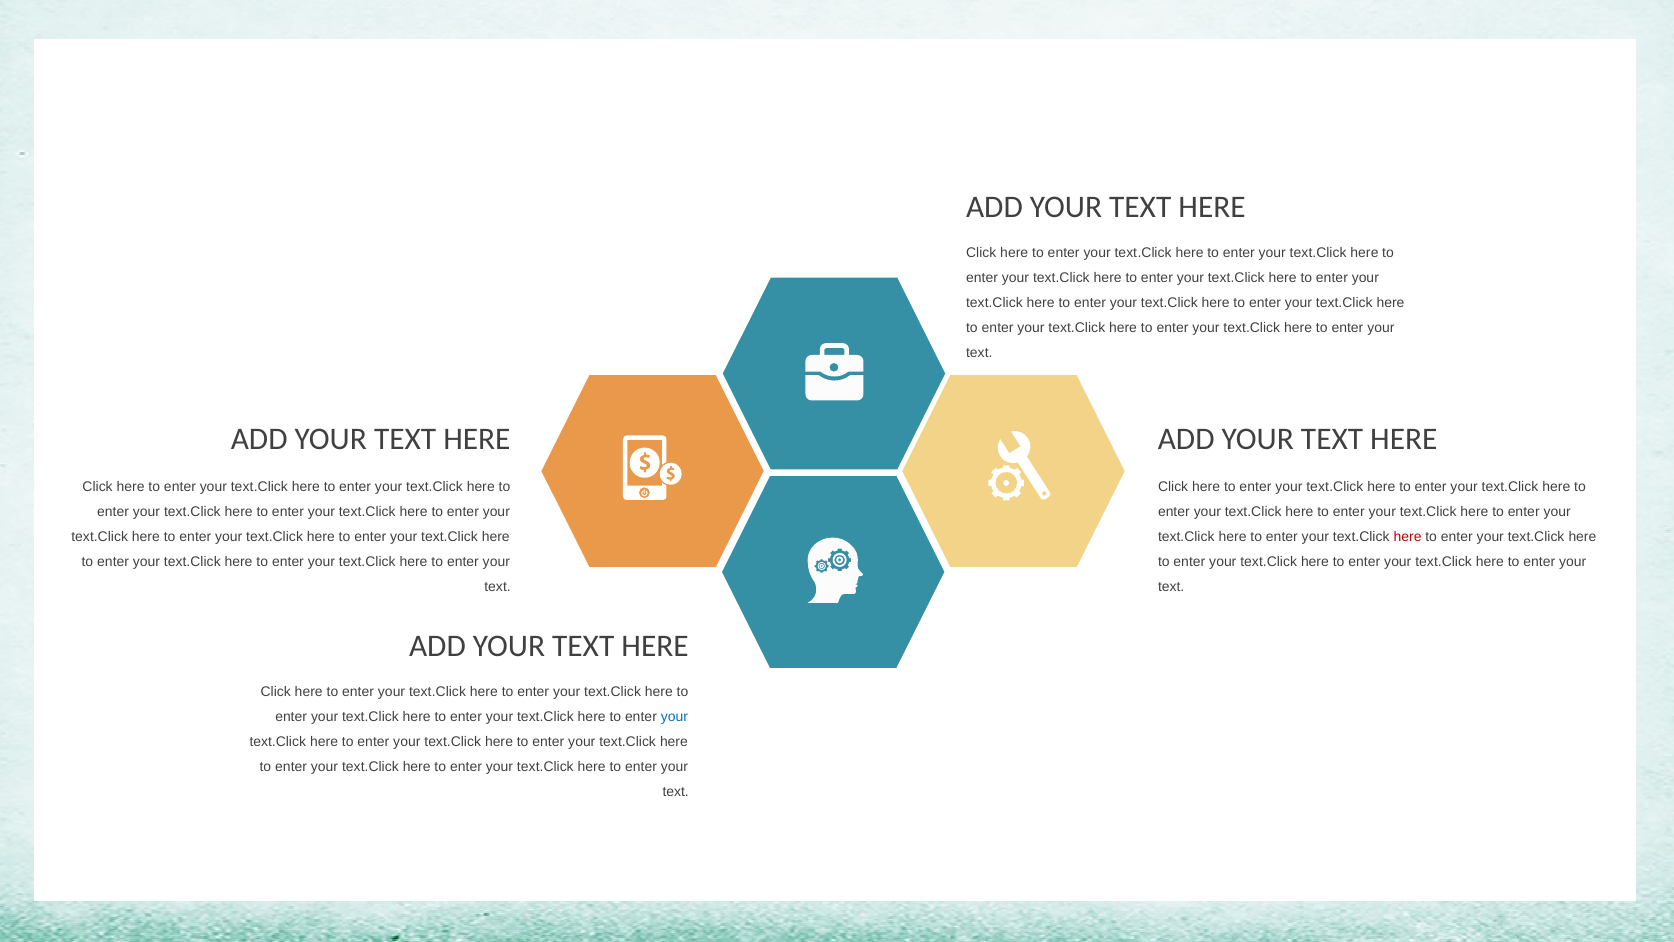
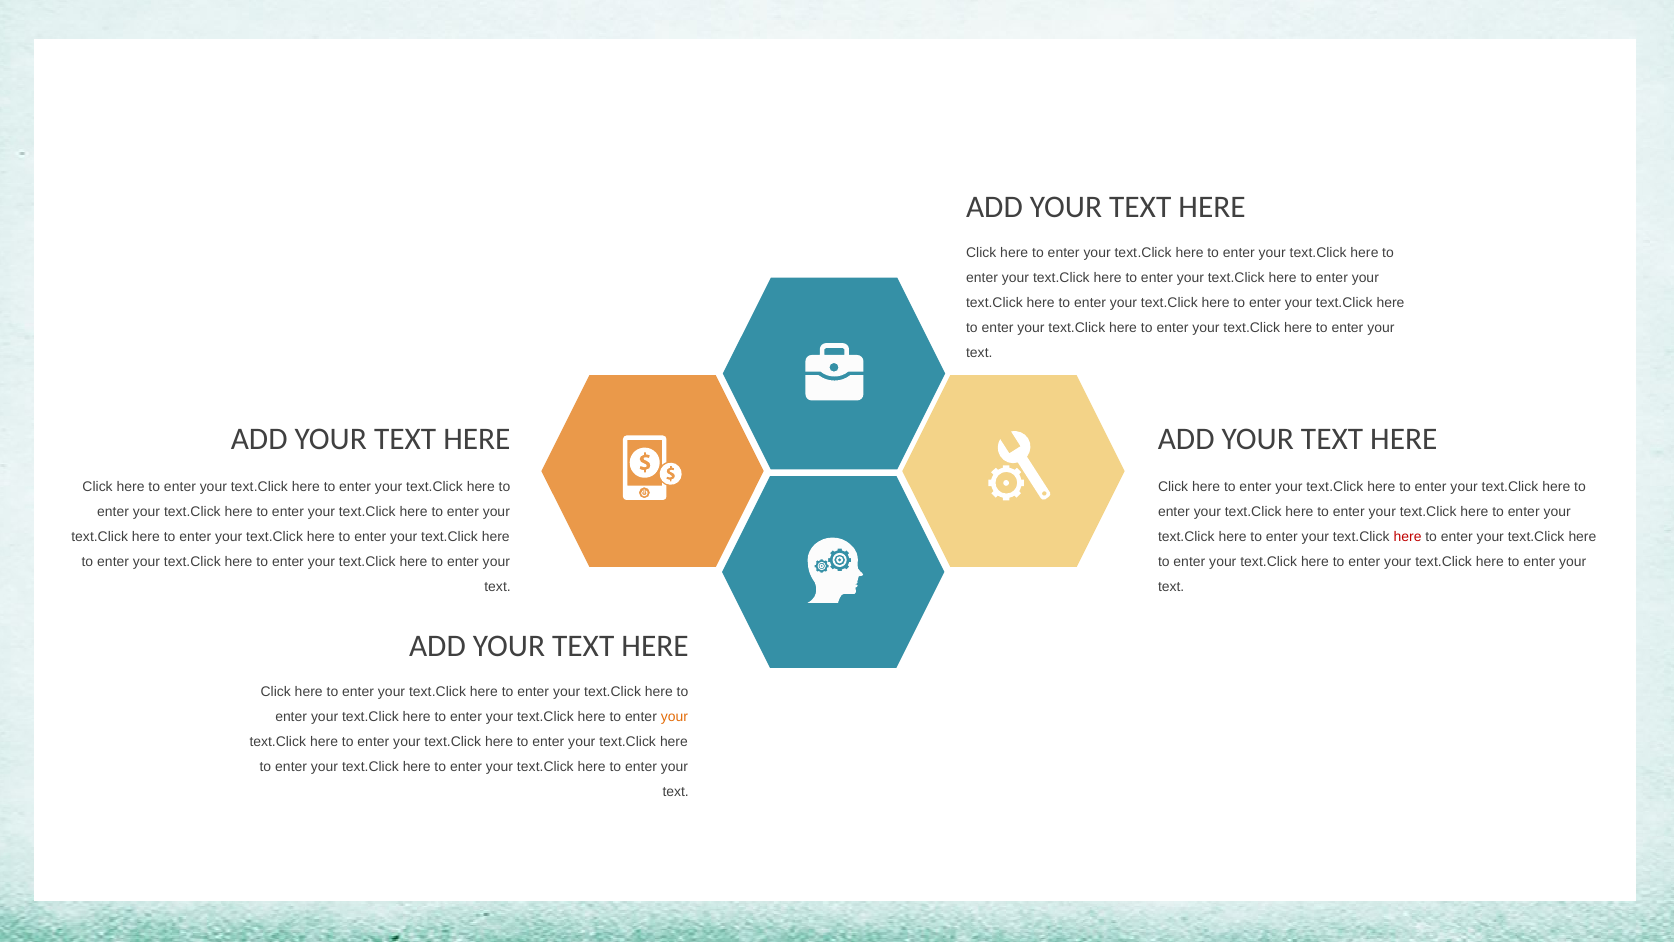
your colour: blue -> orange (675, 716)
